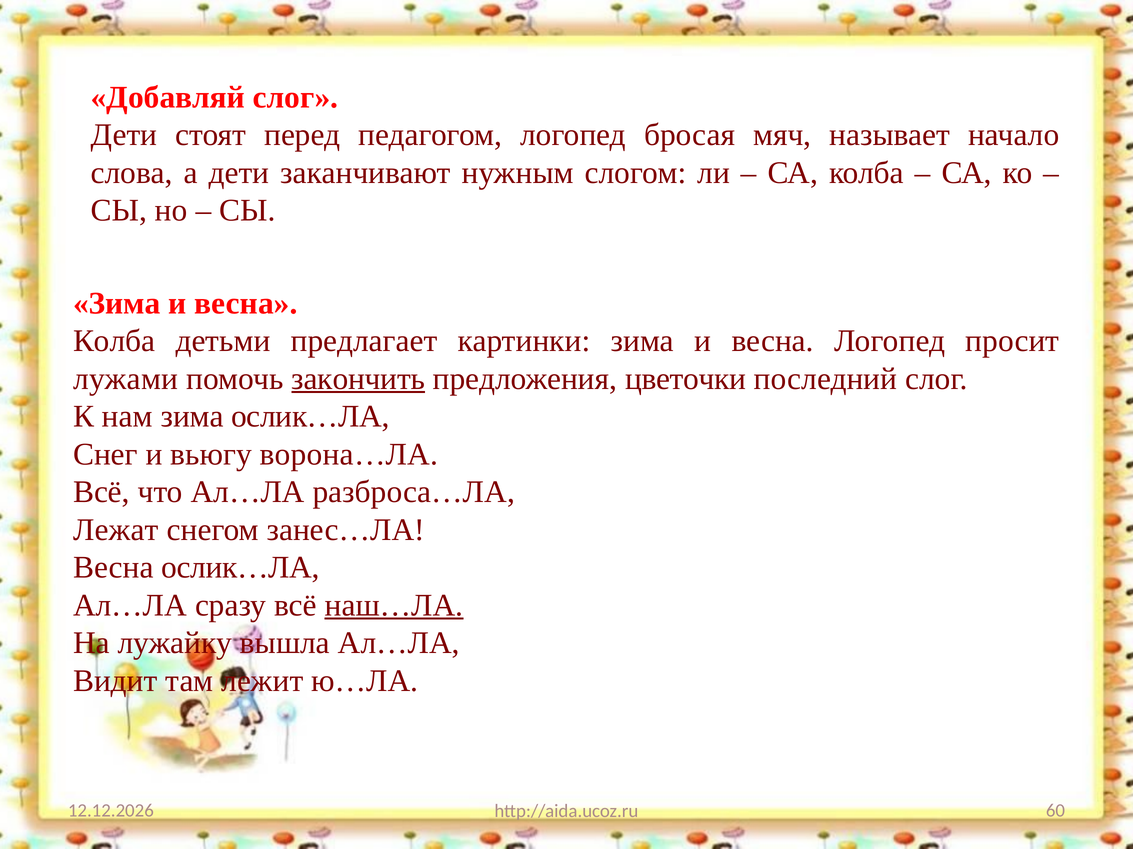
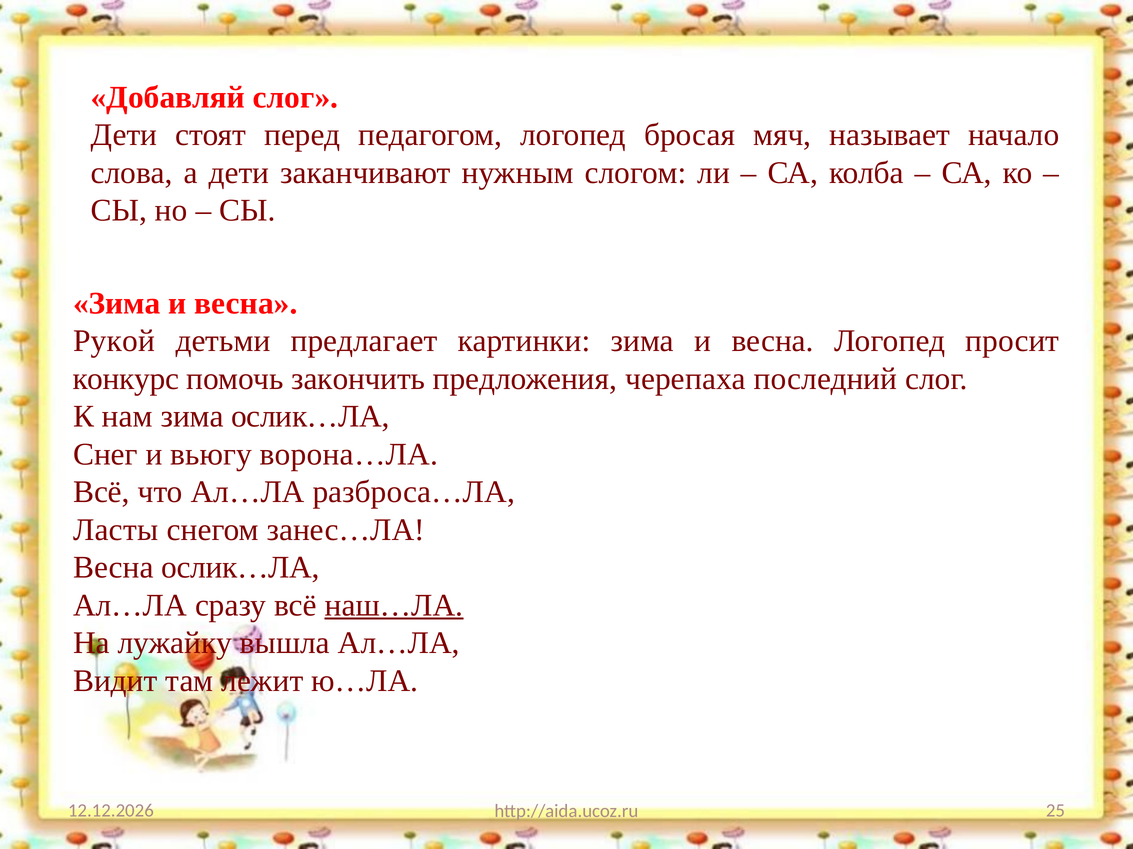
Колба: Колба -> Рукой (114, 341)
лужами: лужами -> конкурс (126, 379)
закончить underline: present -> none (358, 379)
цветочки: цветочки -> черепаха (686, 379)
Лежат: Лежат -> Ласты (116, 530)
60: 60 -> 25 (1055, 811)
